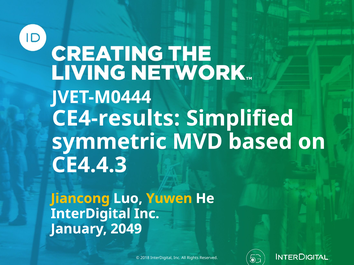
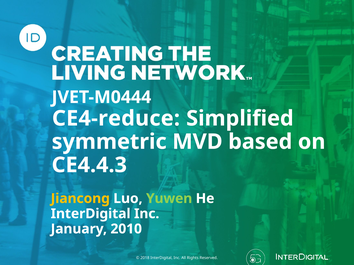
CE4-results: CE4-results -> CE4-reduce (116, 119)
Yuwen colour: yellow -> light green (169, 199)
2049: 2049 -> 2010 (126, 229)
